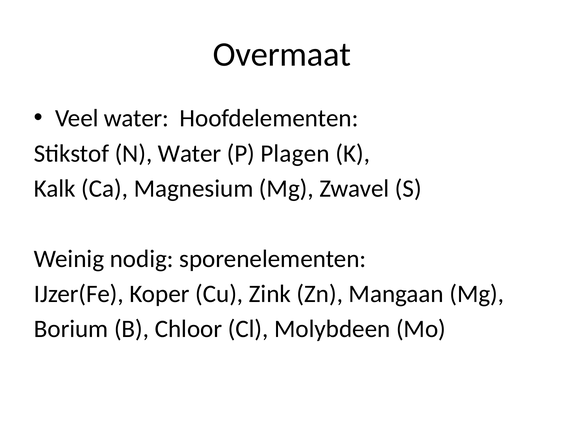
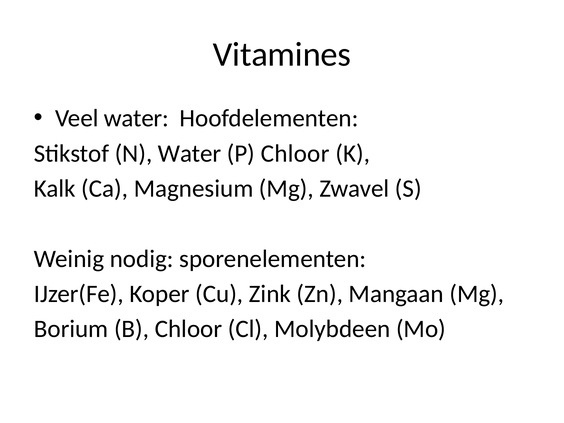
Overmaat: Overmaat -> Vitamines (282, 55)
P Plagen: Plagen -> Chloor (295, 153)
